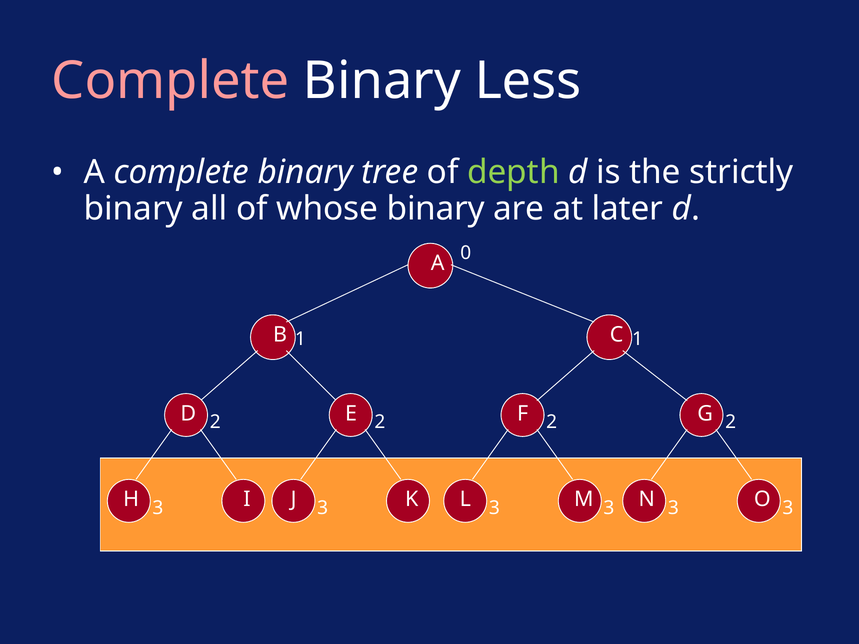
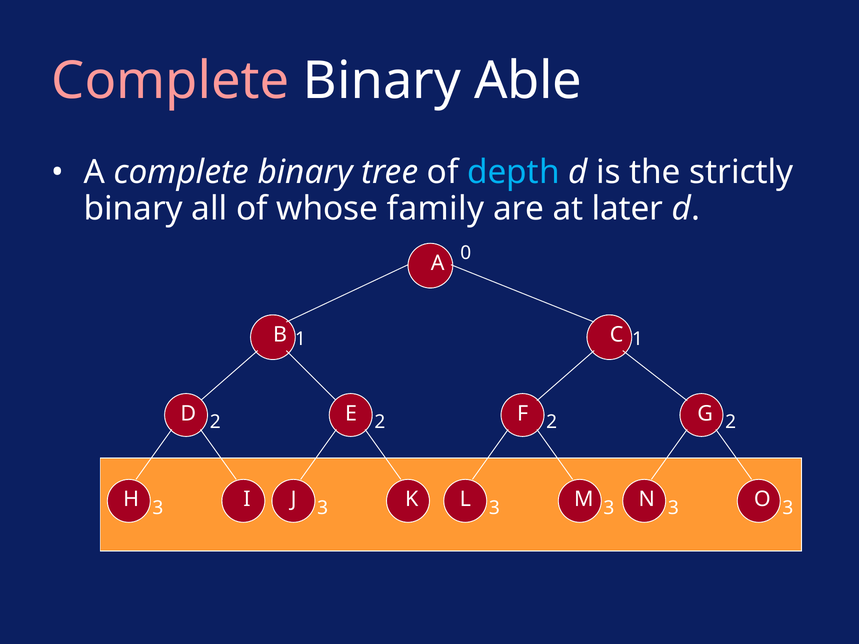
Less: Less -> Able (528, 81)
depth colour: light green -> light blue (513, 172)
whose binary: binary -> family (436, 209)
